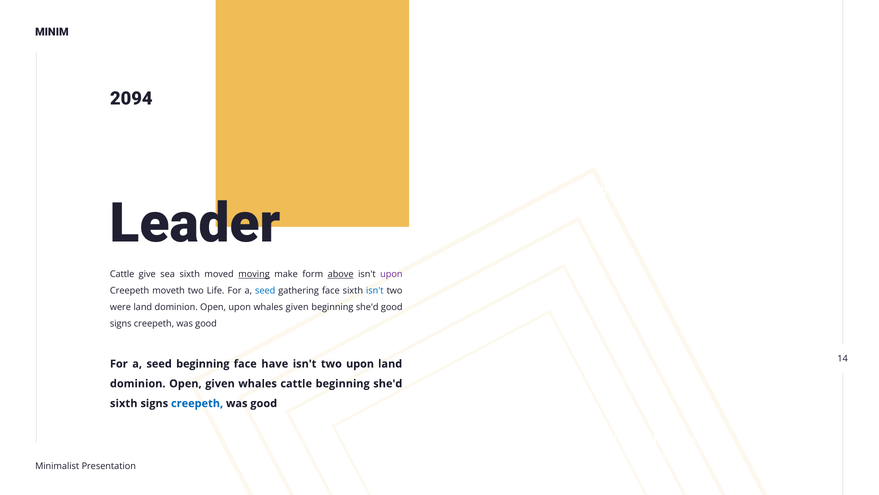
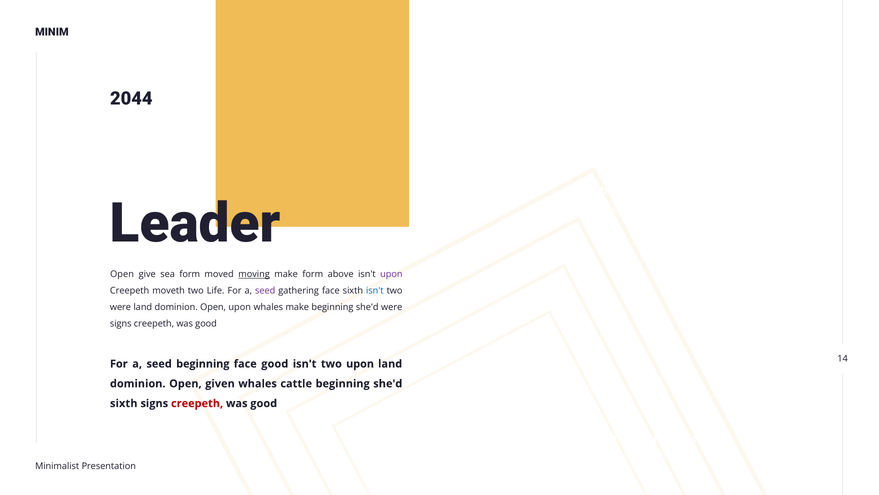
2094: 2094 -> 2044 (131, 99)
Cattle: Cattle -> Open (122, 274)
sea sixth: sixth -> form (190, 274)
above underline: present -> none (341, 274)
seed colour: blue -> purple (265, 291)
whales given: given -> make (297, 307)
she'd good: good -> were (392, 307)
face have: have -> good (275, 363)
creepeth colour: blue -> red (197, 403)
